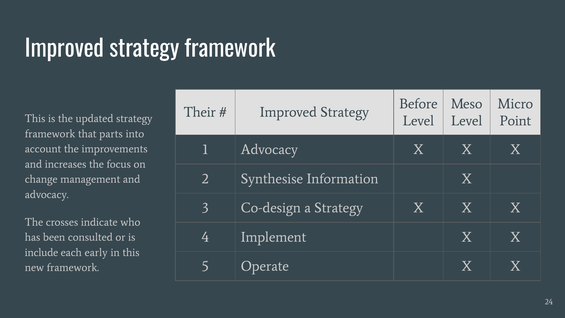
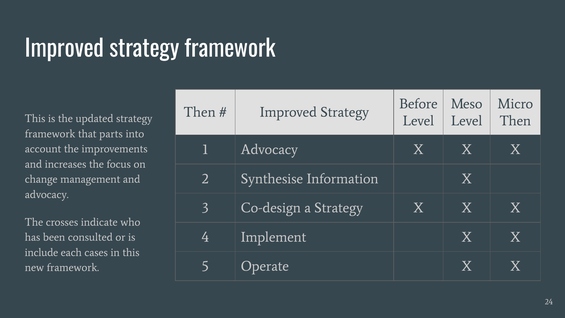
Their: Their -> Then (200, 112)
Point: Point -> Then (515, 121)
early: early -> cases (96, 252)
